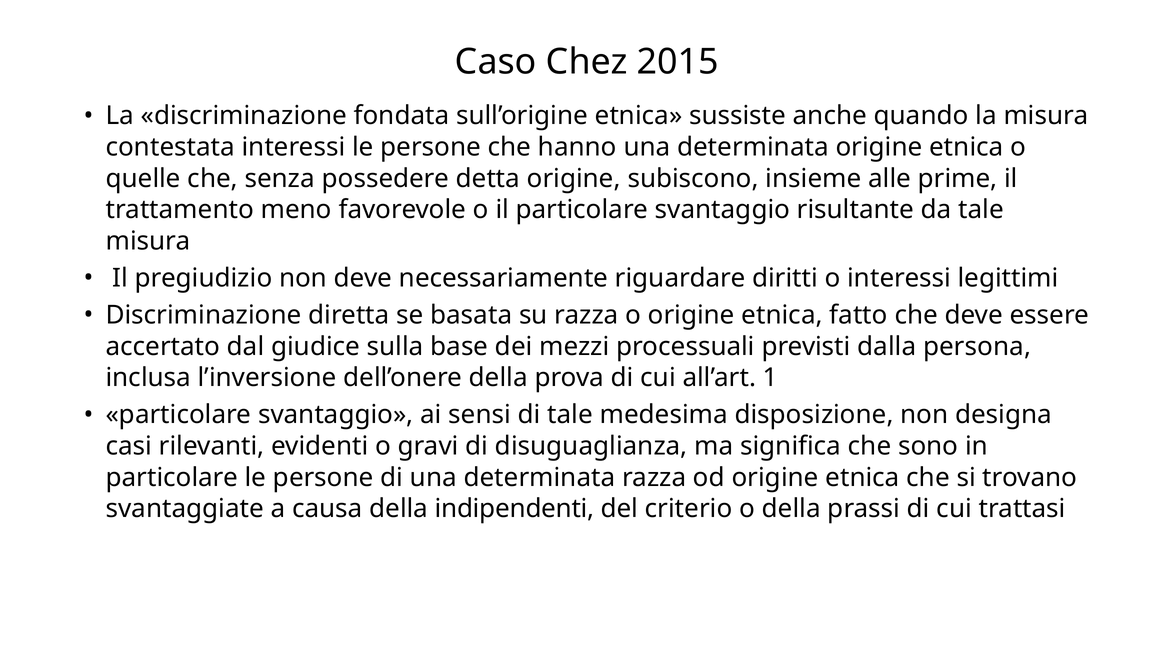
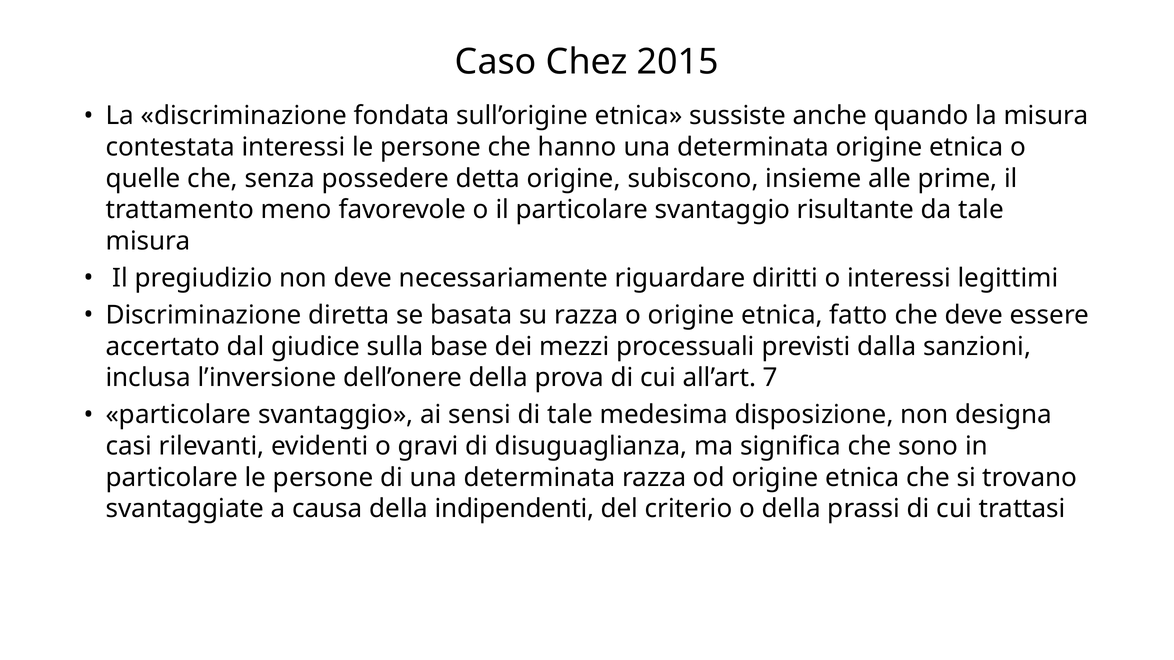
persona: persona -> sanzioni (977, 347)
1: 1 -> 7 (770, 378)
